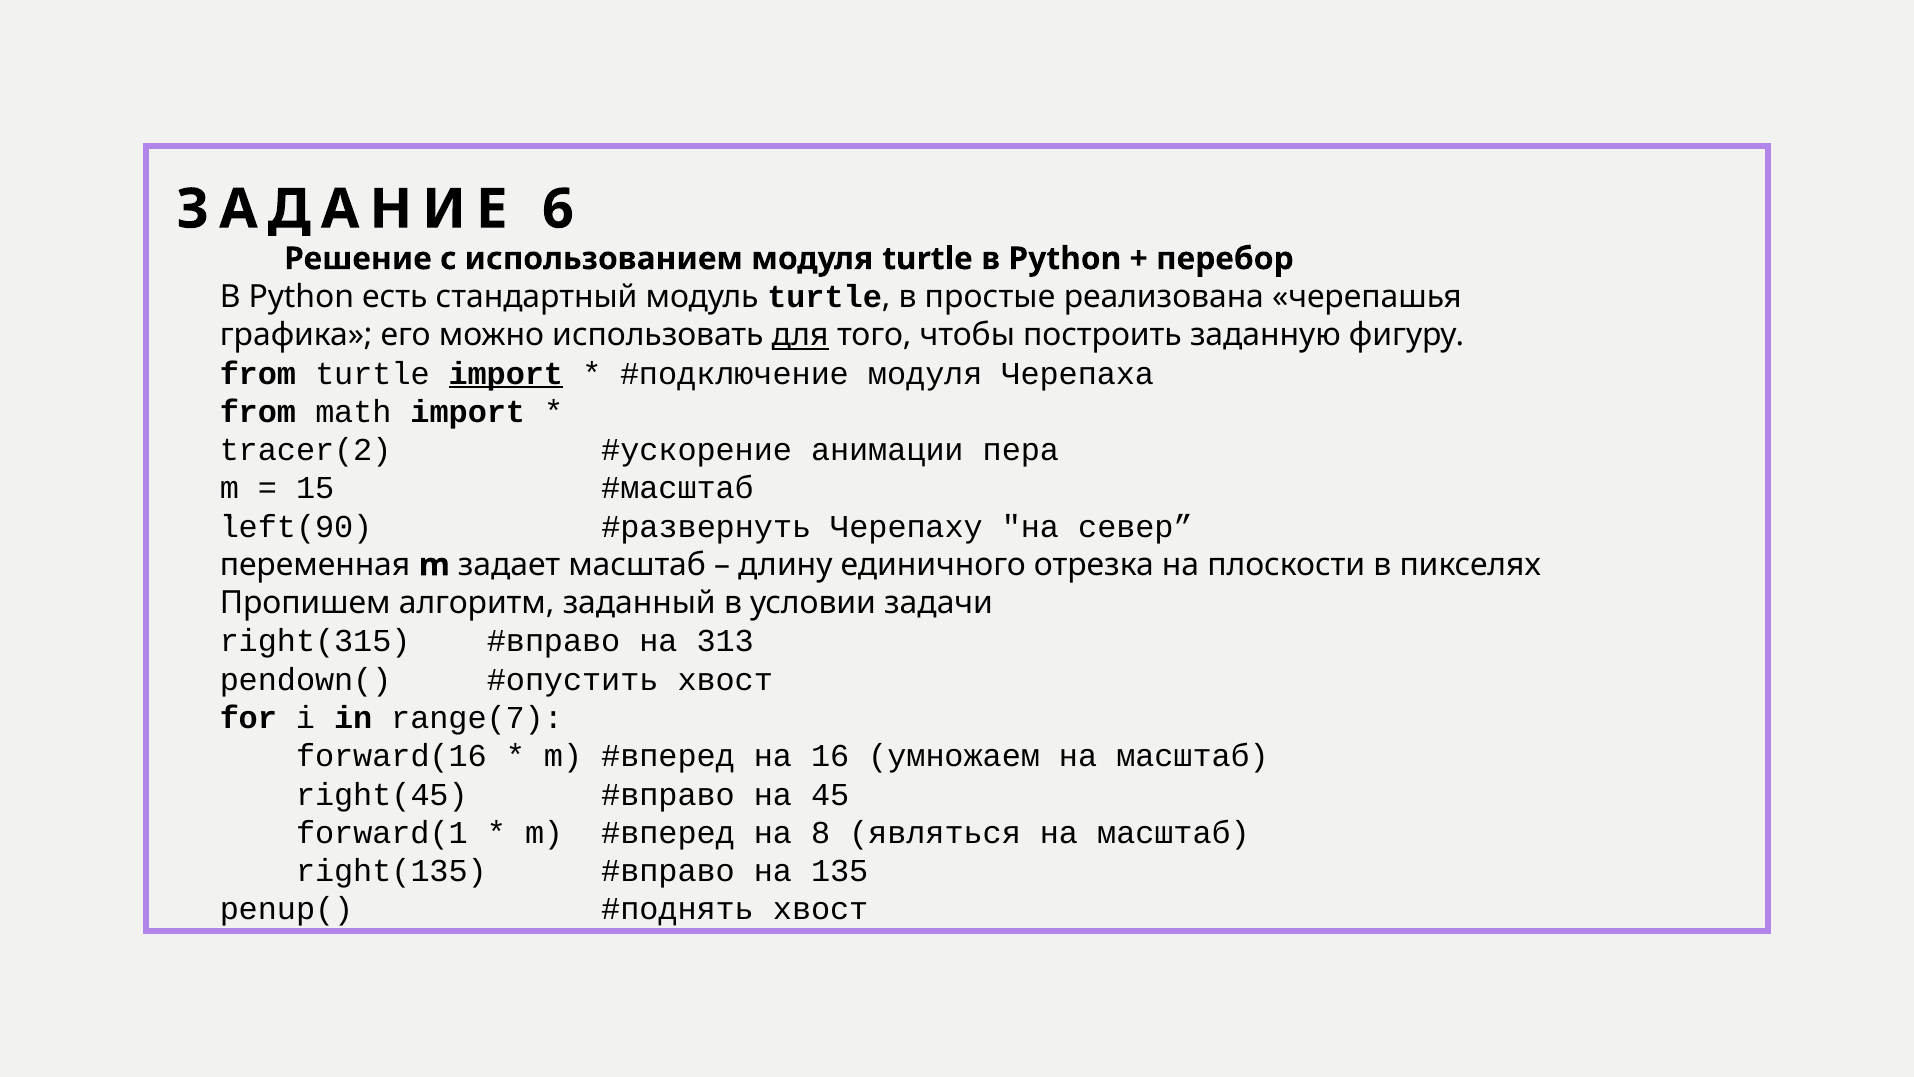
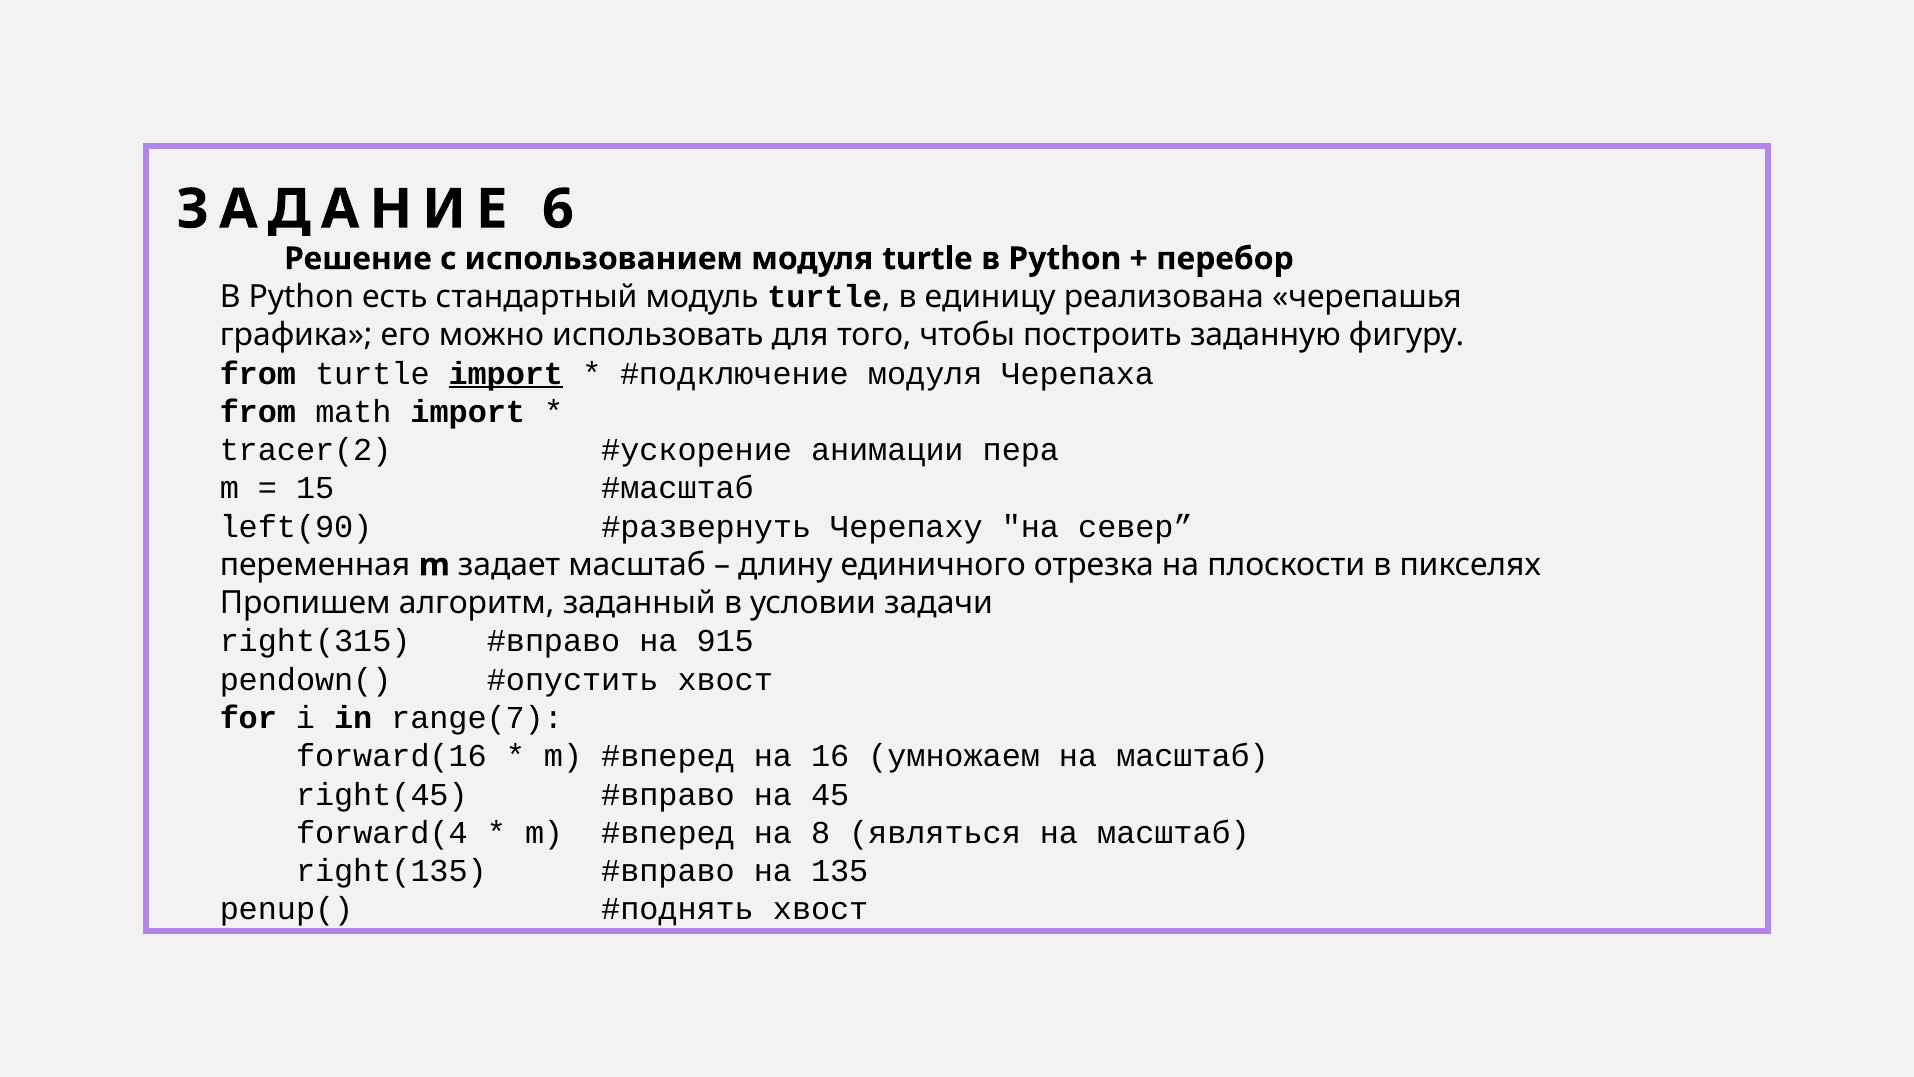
простые: простые -> единицу (990, 297)
для underline: present -> none (800, 335)
313: 313 -> 915 (725, 641)
forward(1: forward(1 -> forward(4 (382, 833)
